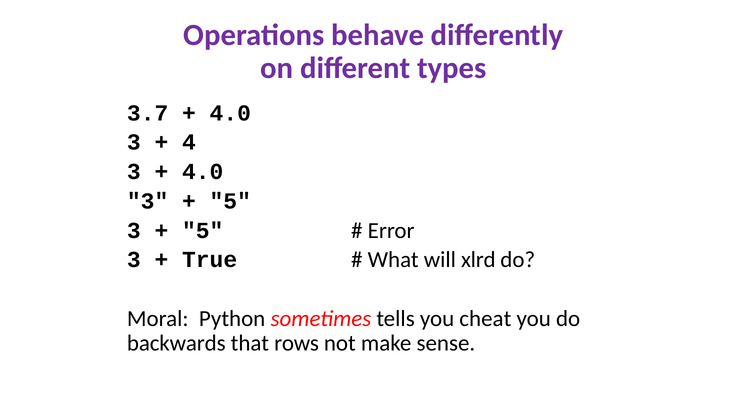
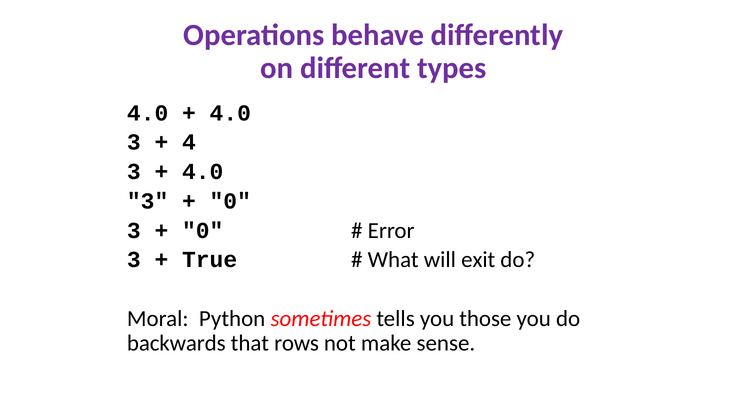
3.7: 3.7 -> 4.0 (148, 113)
5: 5 -> 0 (230, 201)
5: 5 -> 0 (203, 231)
xlrd: xlrd -> exit (478, 260)
cheat: cheat -> those (485, 319)
